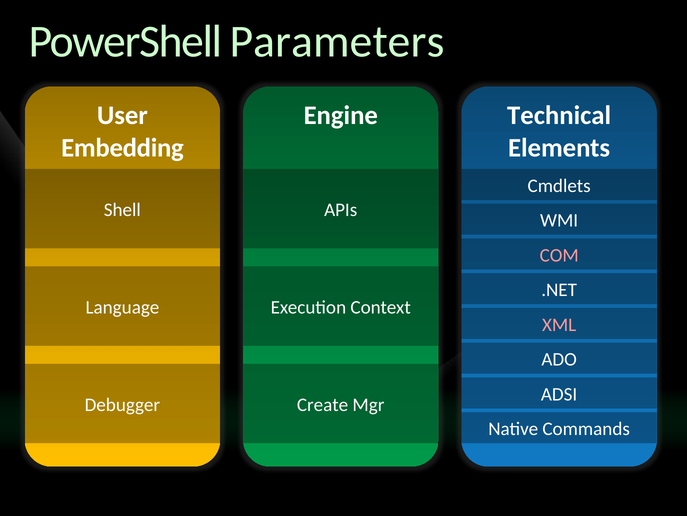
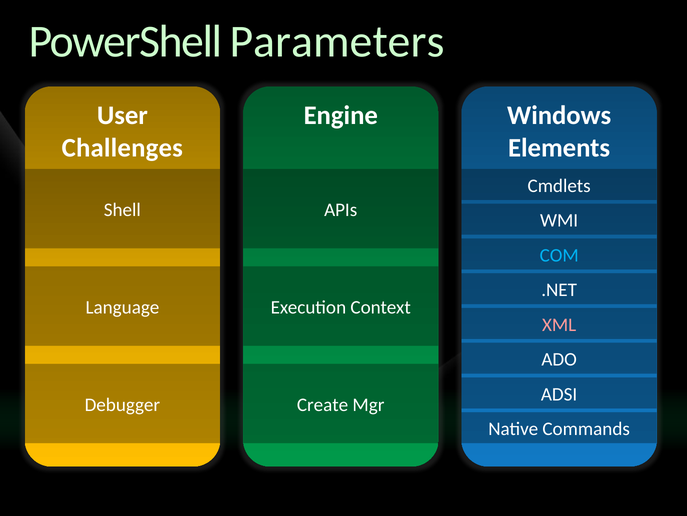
Technical: Technical -> Windows (559, 115)
Embedding: Embedding -> Challenges (122, 148)
COM colour: pink -> light blue (559, 255)
